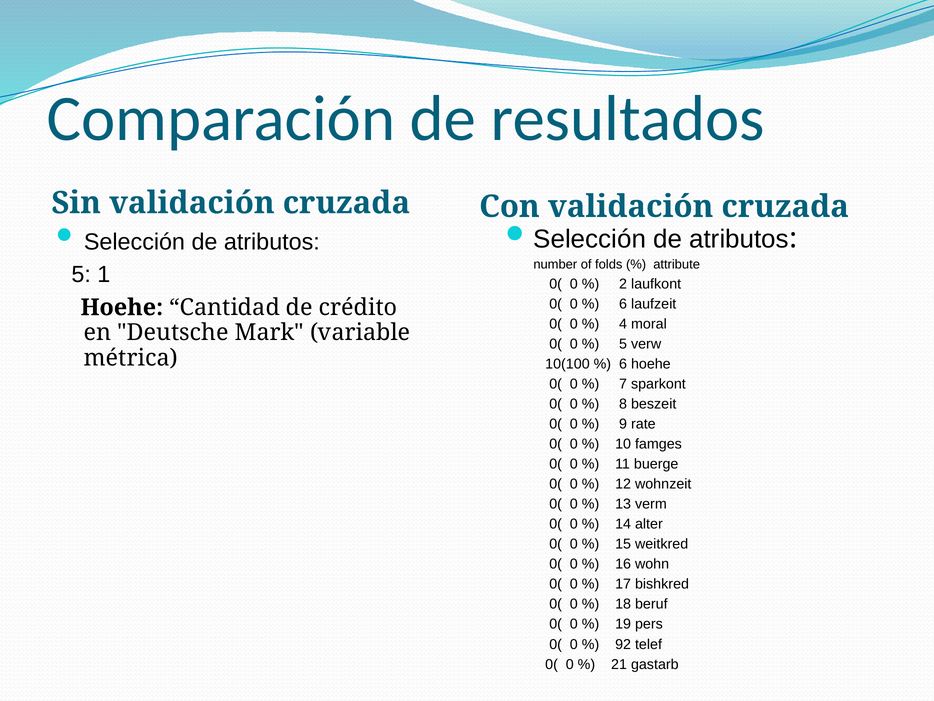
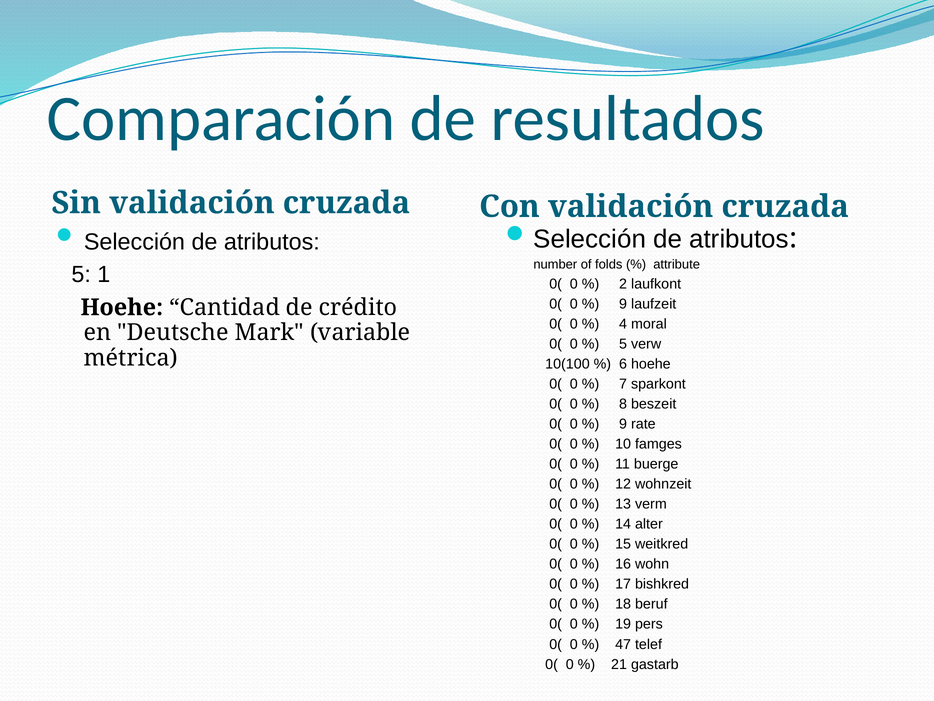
6: 6 -> 9 (623, 304)
92: 92 -> 47 (623, 644)
